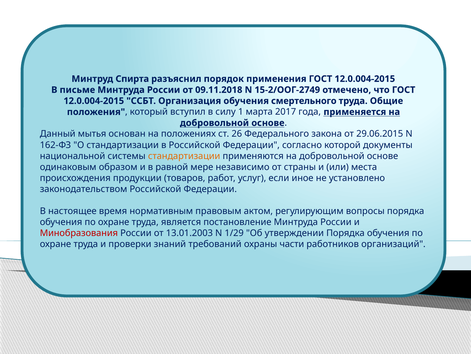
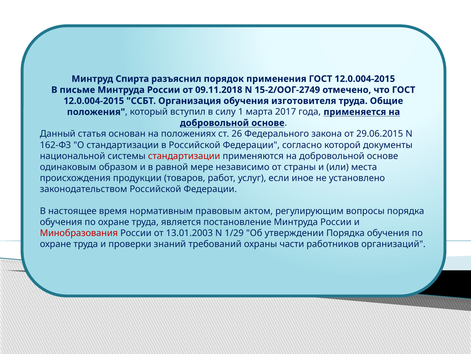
смертельного: смертельного -> изготовителя (304, 101)
мытья: мытья -> статья (92, 134)
стандартизации colour: orange -> red (184, 156)
